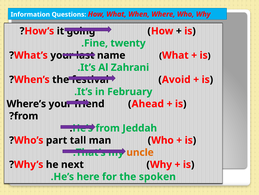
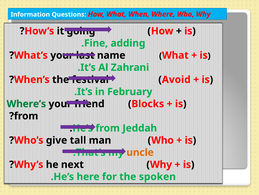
twenty: twenty -> adding (128, 43)
Where’s colour: black -> green (26, 103)
Ahead: Ahead -> Blocks (148, 103)
part: part -> give (57, 140)
